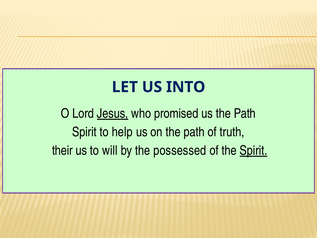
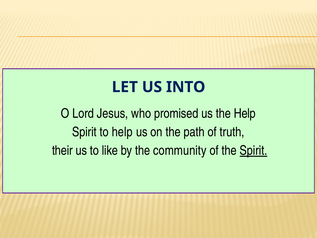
Jesus underline: present -> none (113, 113)
us the Path: Path -> Help (245, 113)
will: will -> like (110, 150)
possessed: possessed -> community (180, 150)
